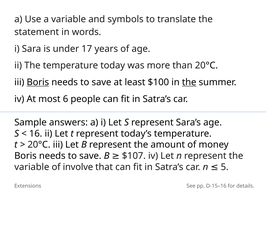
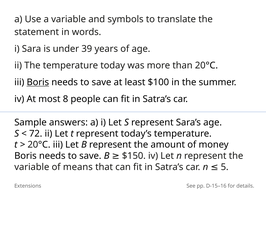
17: 17 -> 39 (87, 49)
the underline: present -> none (189, 82)
6: 6 -> 8 (66, 99)
16: 16 -> 72 (36, 134)
$107: $107 -> $150 (134, 156)
involve: involve -> means (78, 167)
